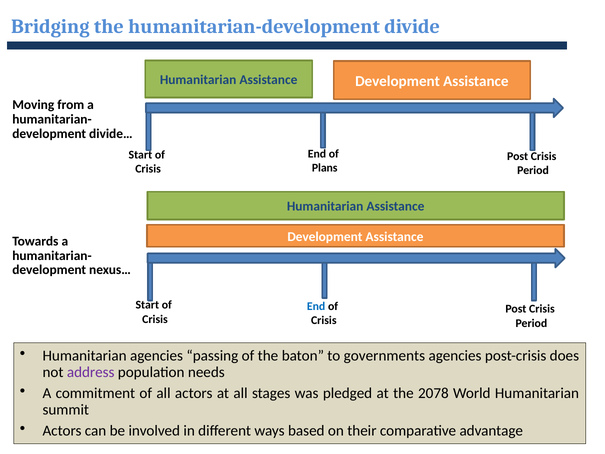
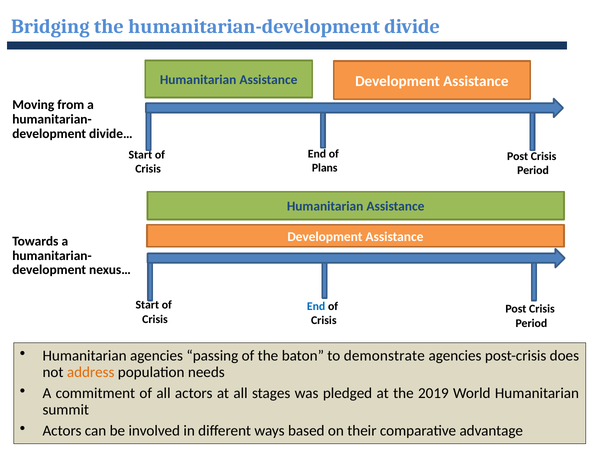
governments: governments -> demonstrate (384, 356)
address colour: purple -> orange (91, 372)
2078: 2078 -> 2019 (433, 393)
